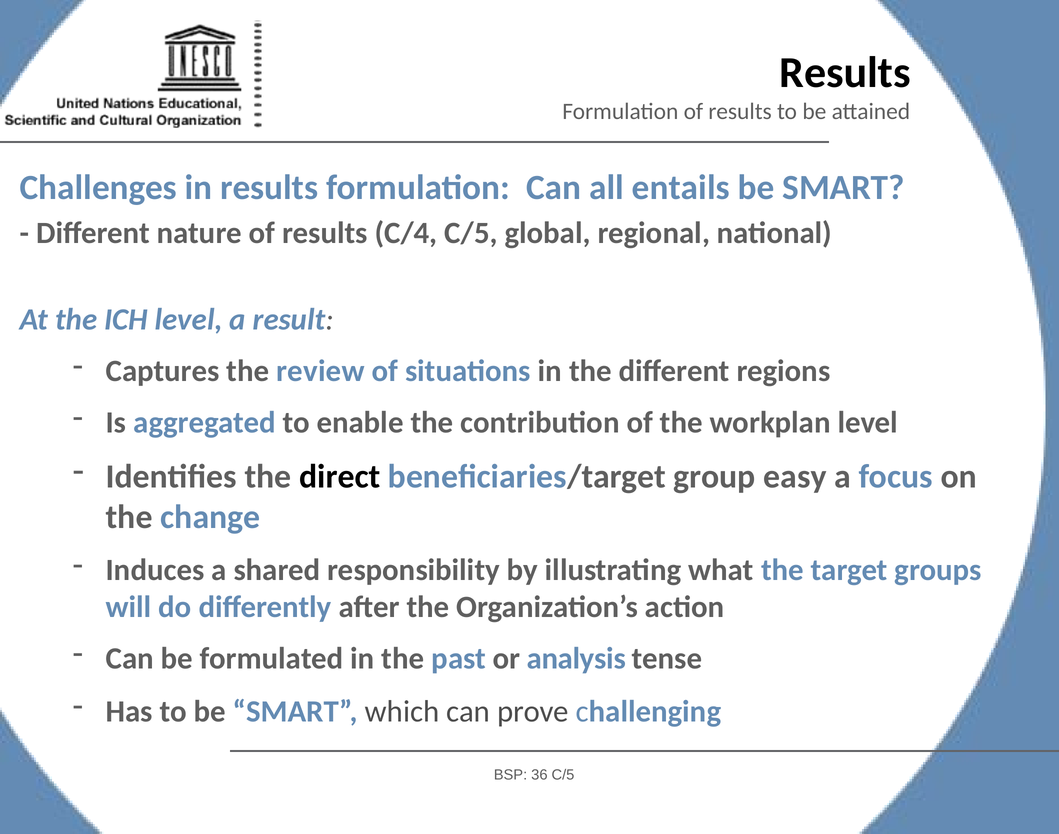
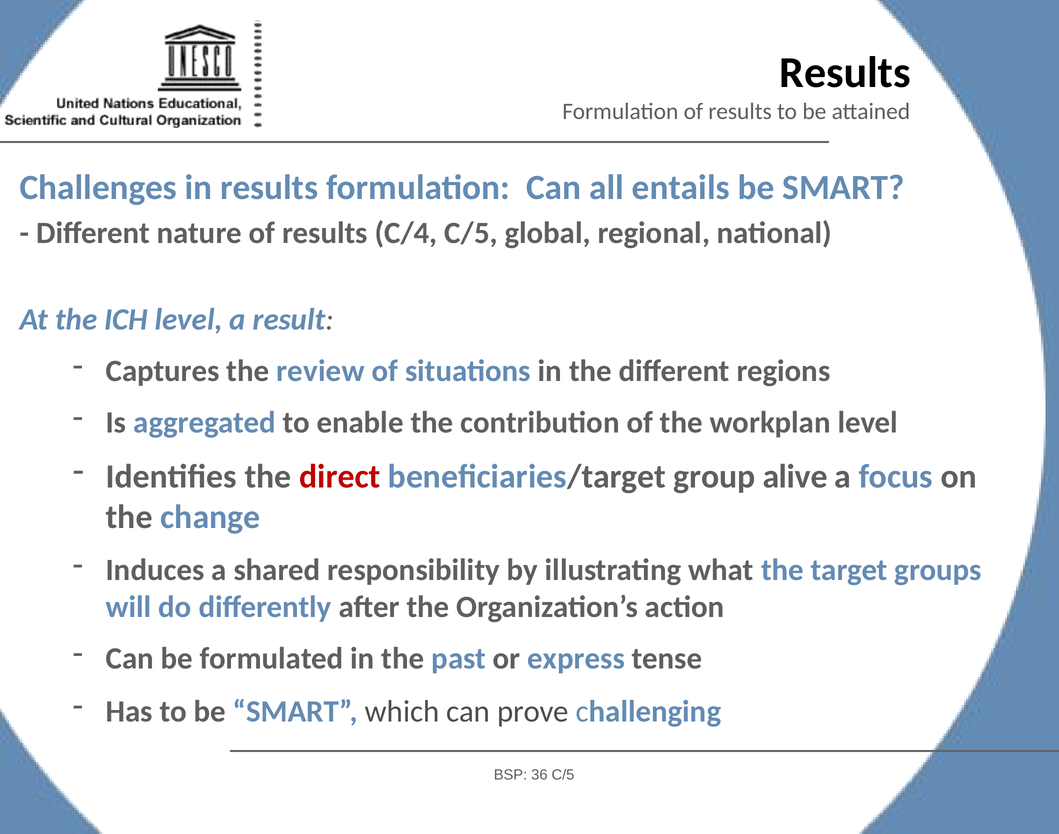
direct colour: black -> red (340, 476)
easy: easy -> alive (795, 476)
analysis: analysis -> express (576, 658)
